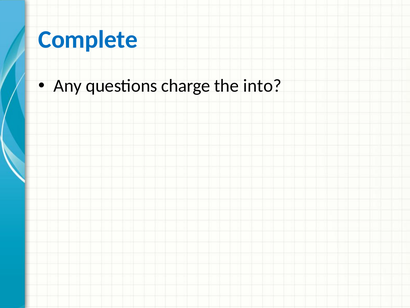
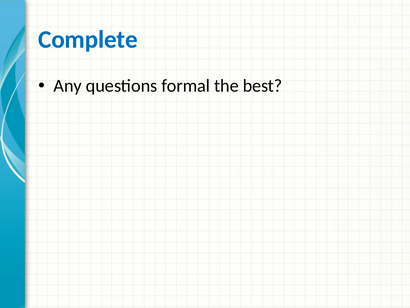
charge: charge -> formal (186, 86)
into: into -> best (263, 86)
